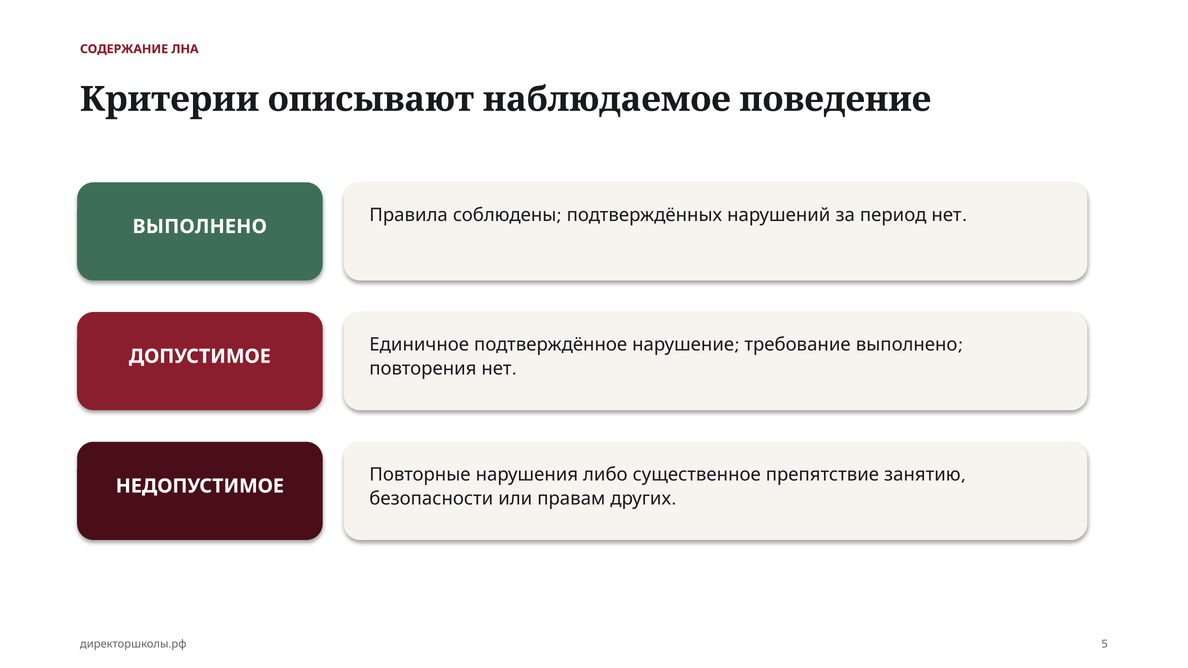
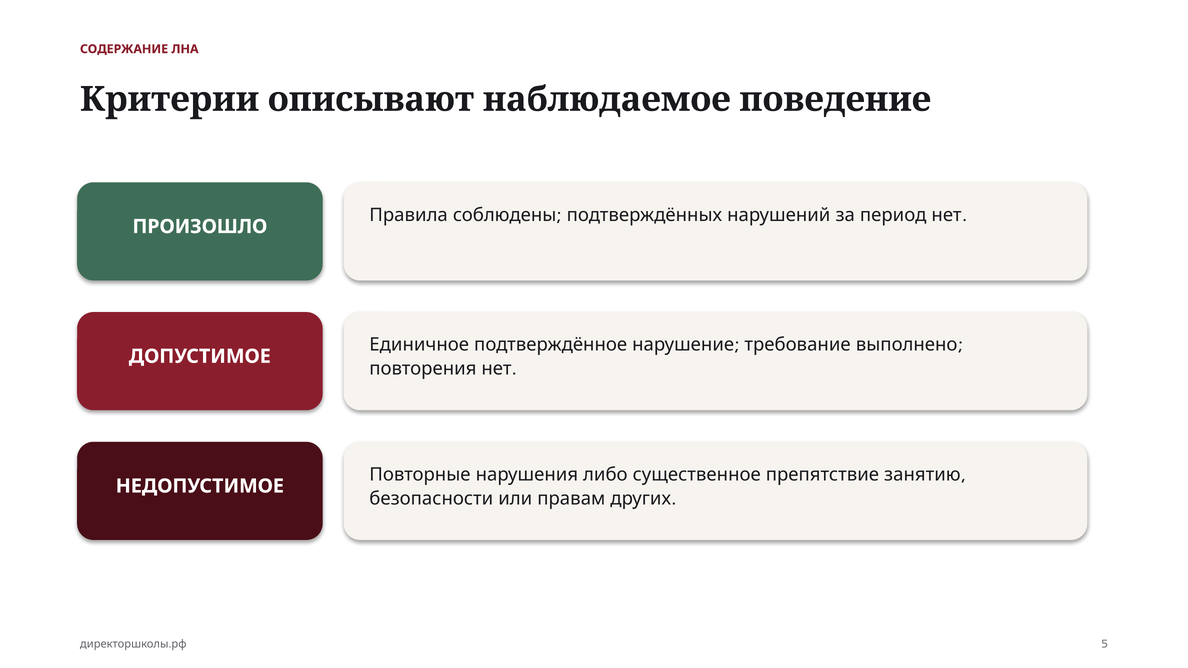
ВЫПОЛНЕНО: ВЫПОЛНЕНО -> ПРОИЗОШЛО (200, 227)
